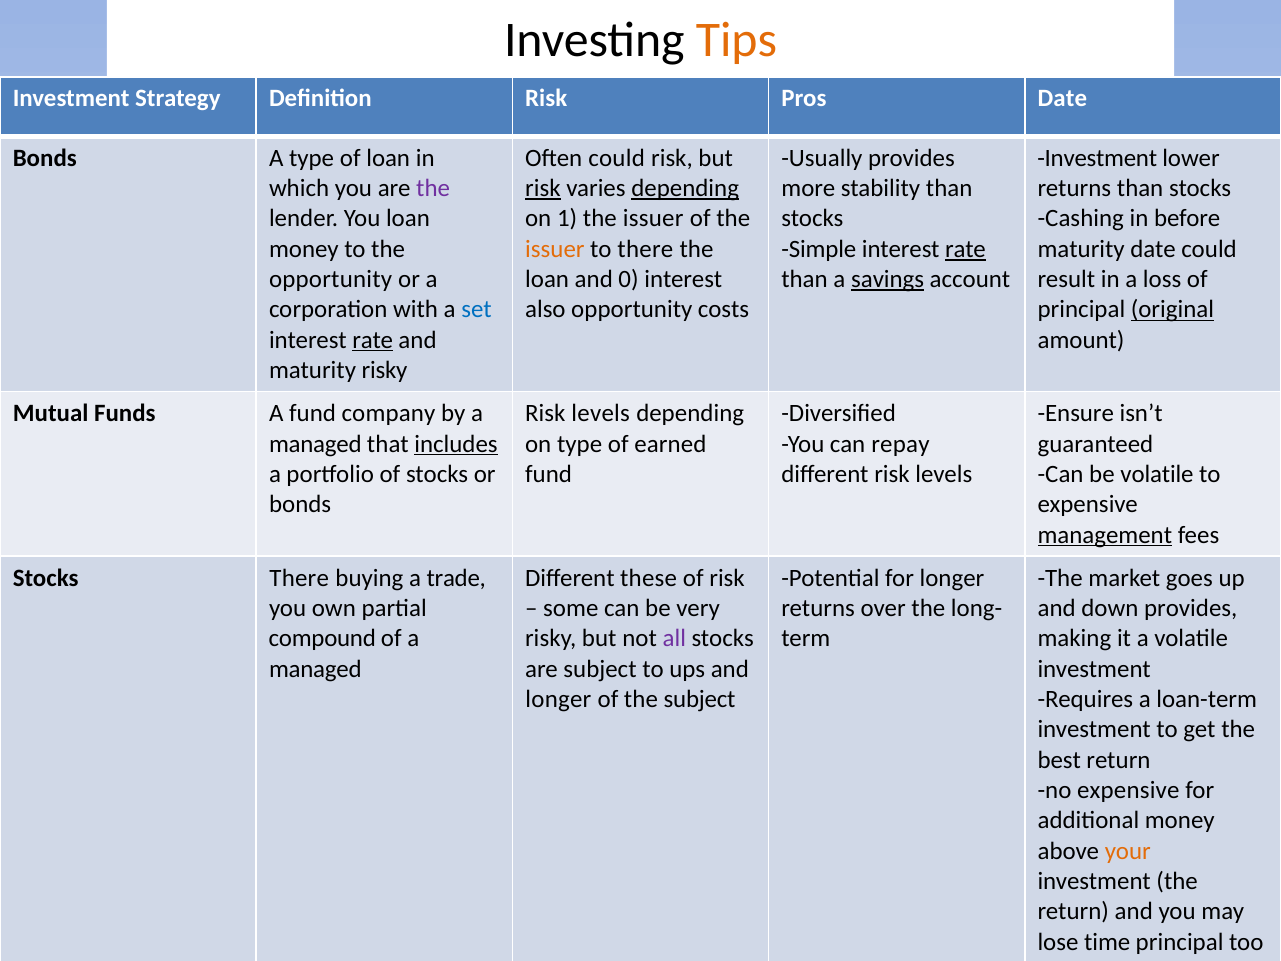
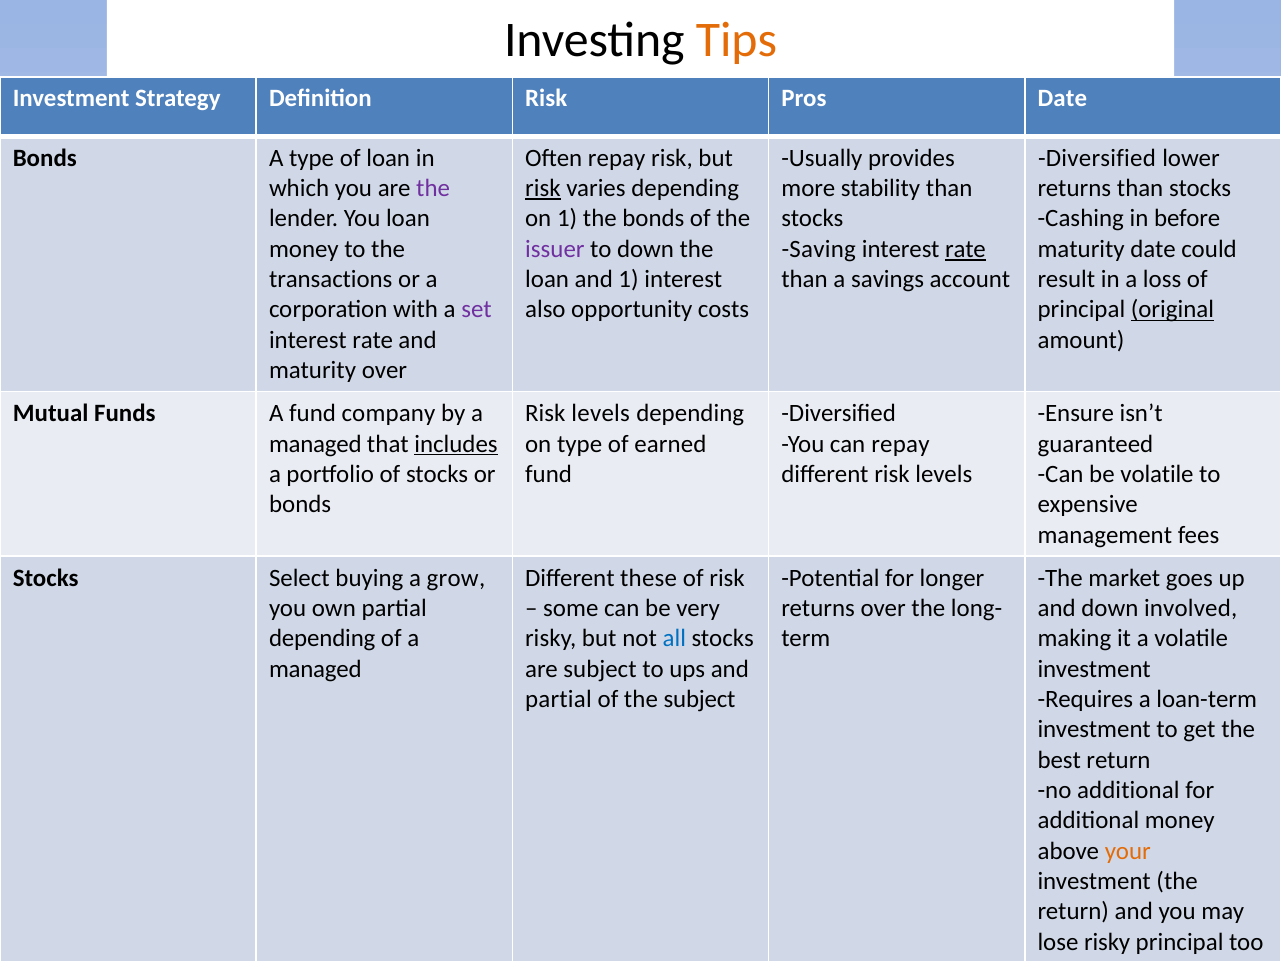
Often could: could -> repay (617, 158)
Investment: Investment -> Diversified (1097, 158)
depending underline: present -> none (685, 188)
1 the issuer: issuer -> bonds (653, 219)
issuer colour: orange -> purple (555, 249)
to there: there -> down (646, 249)
Simple: Simple -> Saving (819, 249)
opportunity: opportunity -> transactions (331, 279)
and 0: 0 -> 1 (629, 279)
savings underline: present -> none (888, 279)
set colour: blue -> purple (477, 310)
rate underline: present -> none (373, 340)
maturity risky: risky -> over (384, 370)
management underline: present -> none (1105, 535)
Stocks There: There -> Select (299, 578)
trade: trade -> grow (456, 578)
down provides: provides -> involved (1191, 608)
compound: compound -> depending (322, 638)
all colour: purple -> blue (674, 638)
longer: longer -> partial (558, 699)
no expensive: expensive -> additional (1128, 790)
lose time: time -> risky (1107, 942)
